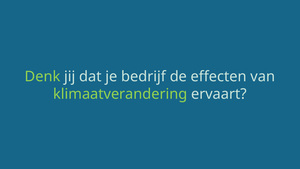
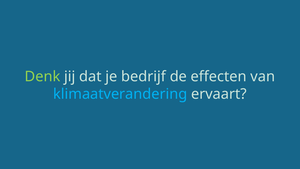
klimaatverandering colour: light green -> light blue (120, 94)
